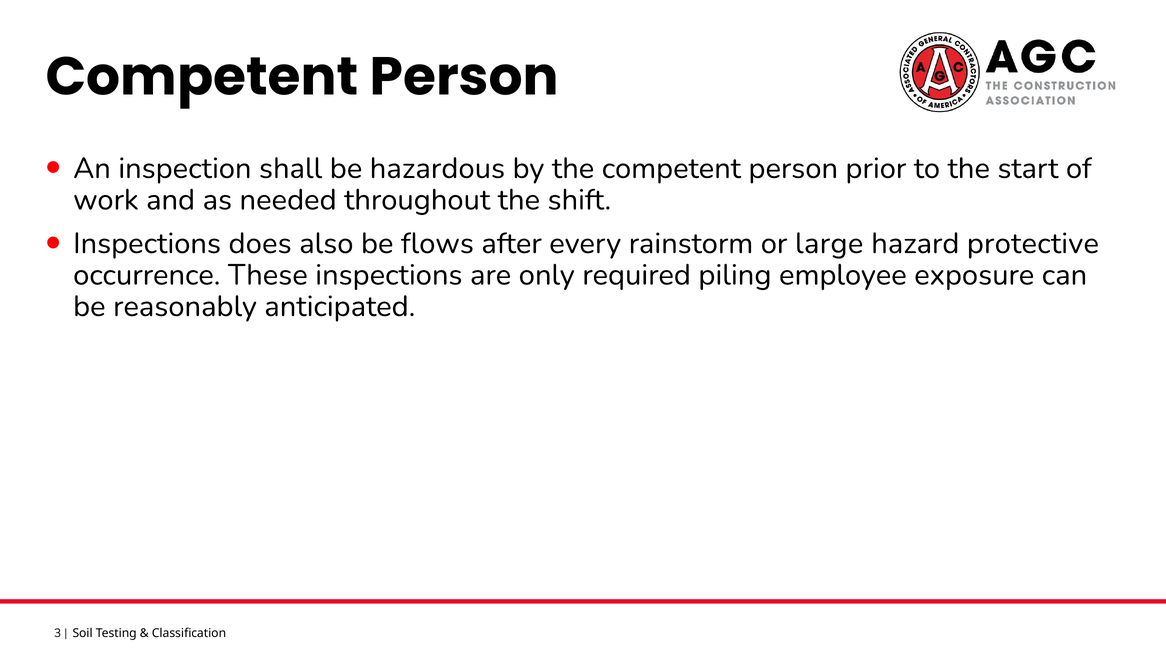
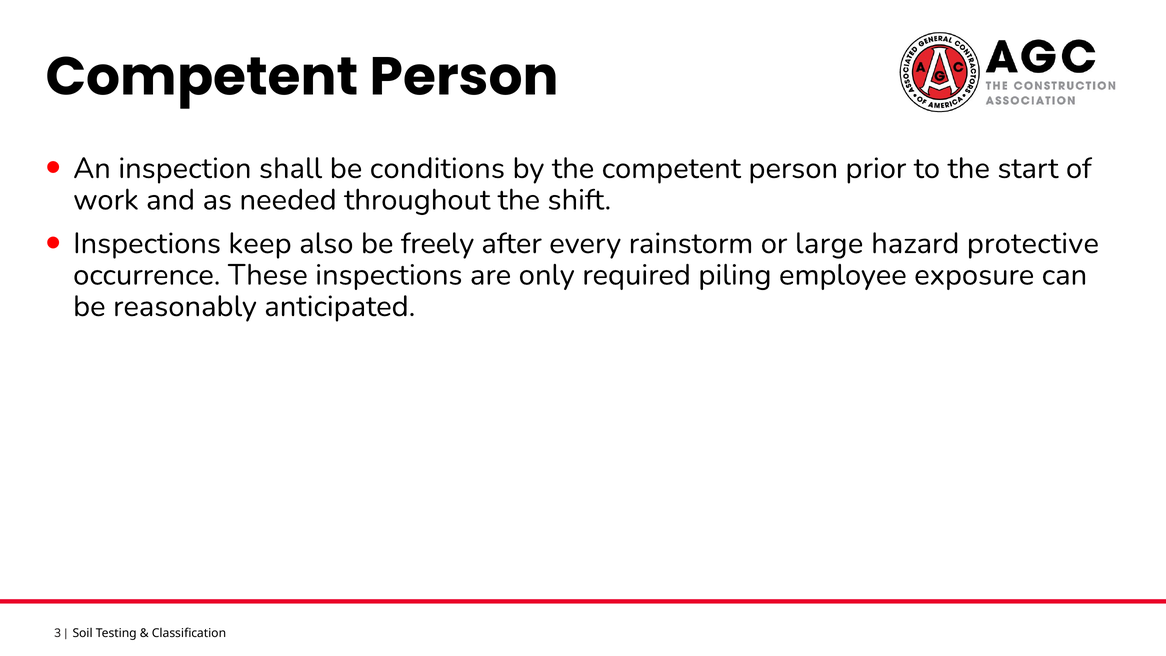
hazardous: hazardous -> conditions (437, 168)
does: does -> keep (260, 243)
flows: flows -> freely (438, 243)
